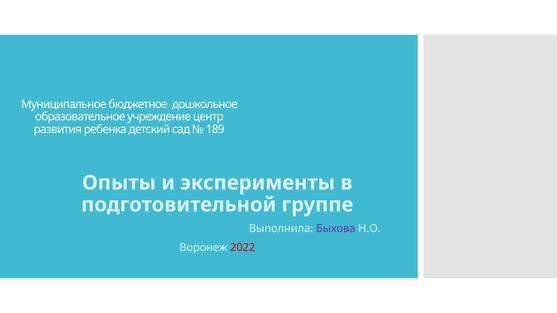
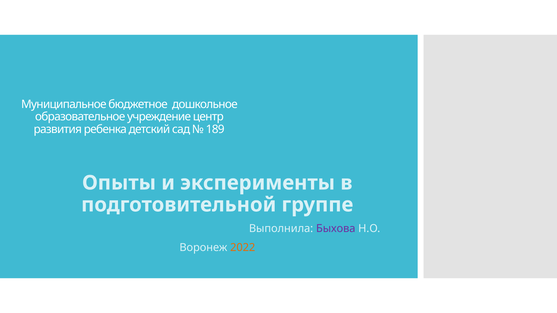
2022 colour: red -> orange (243, 248)
